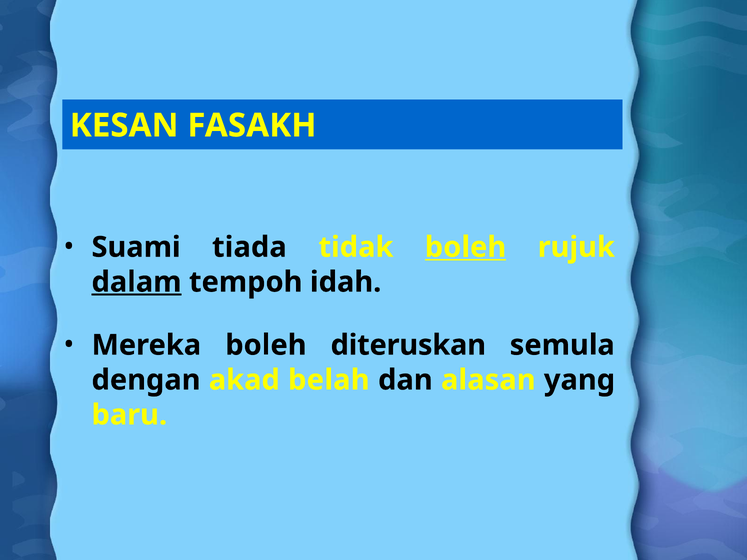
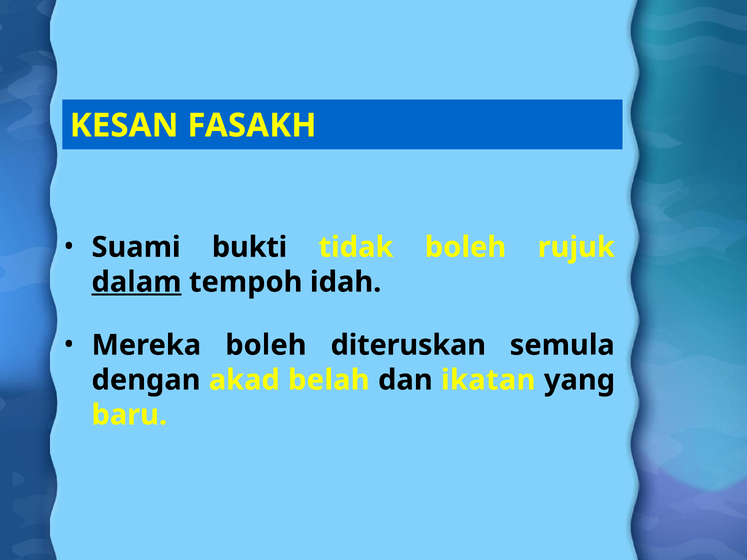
tiada: tiada -> bukti (250, 247)
boleh underline: present -> none (466, 247)
alasan: alasan -> ikatan (488, 380)
